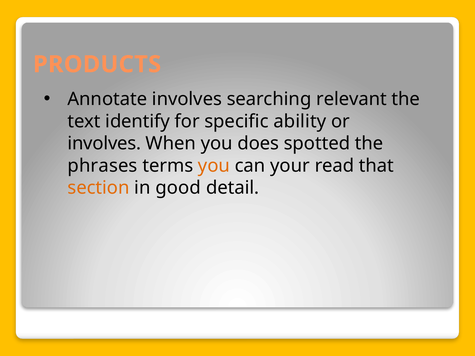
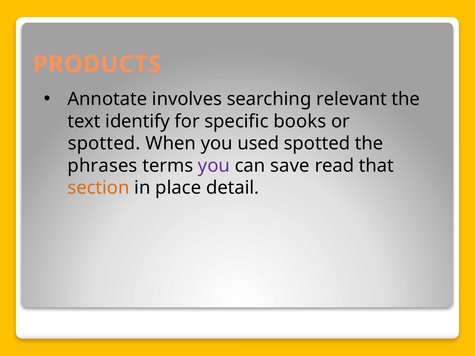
ability: ability -> books (300, 121)
involves: involves -> spotted (104, 144)
does: does -> used (258, 144)
you colour: orange -> purple (214, 166)
your: your -> save (290, 166)
good: good -> place (178, 188)
